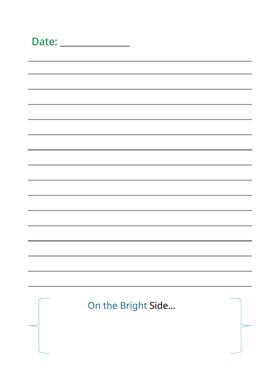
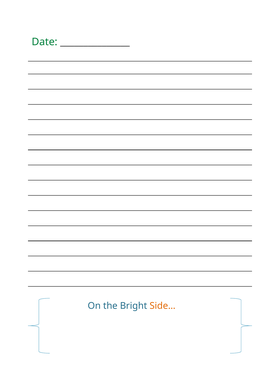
Side… colour: black -> orange (163, 305)
